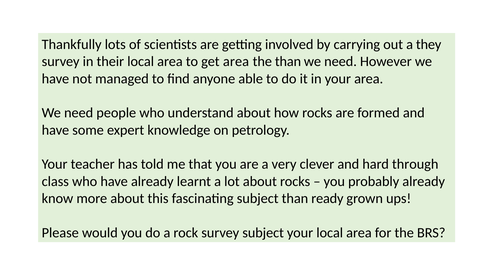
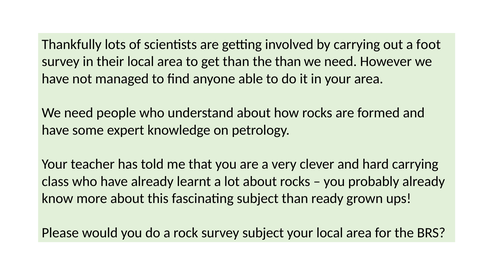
they: they -> foot (429, 44)
get area: area -> than (236, 61)
hard through: through -> carrying (415, 164)
